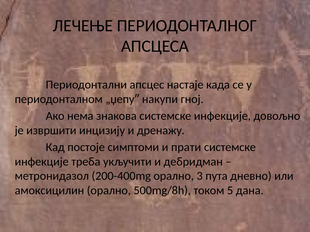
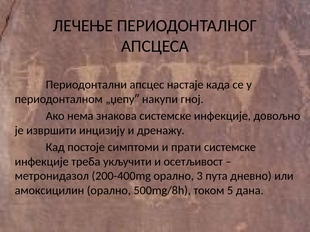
дебридман: дебридман -> осетљивост (193, 162)
